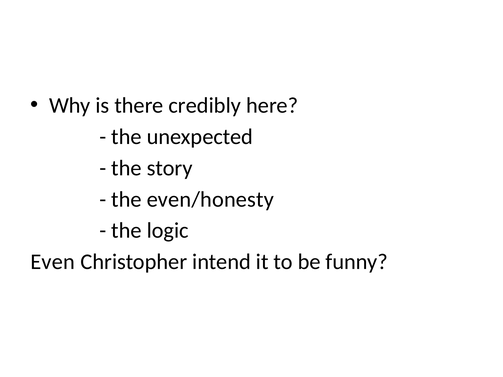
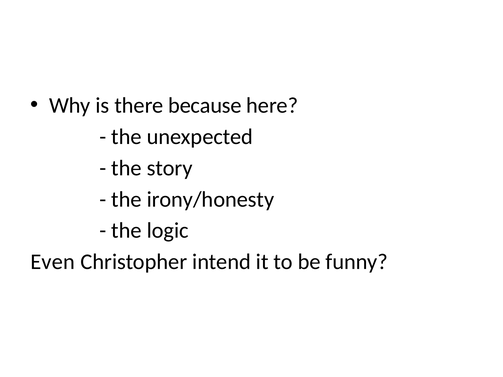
credibly: credibly -> because (205, 106)
even/honesty: even/honesty -> irony/honesty (210, 199)
